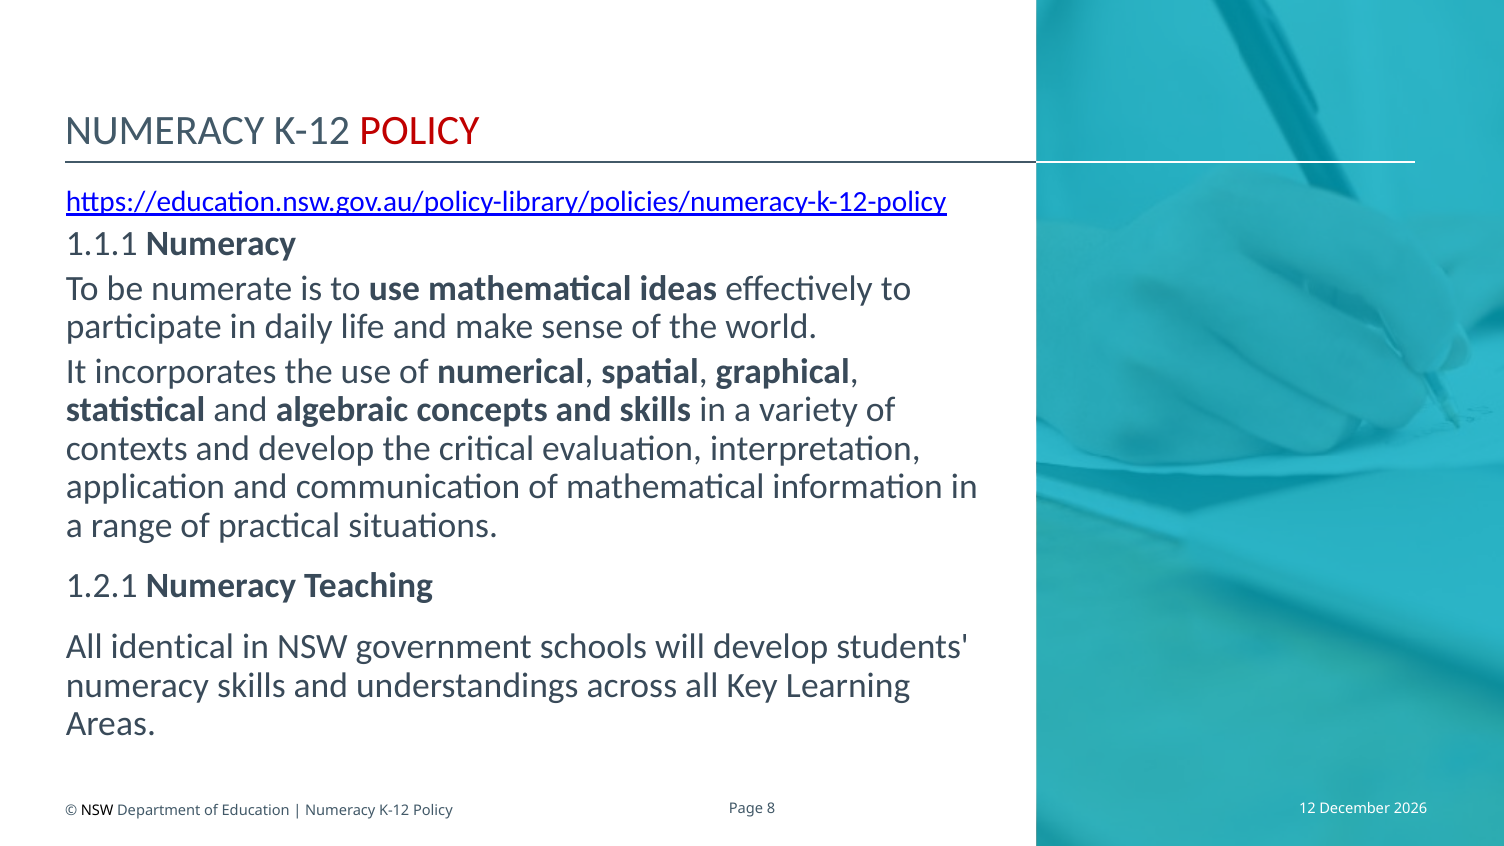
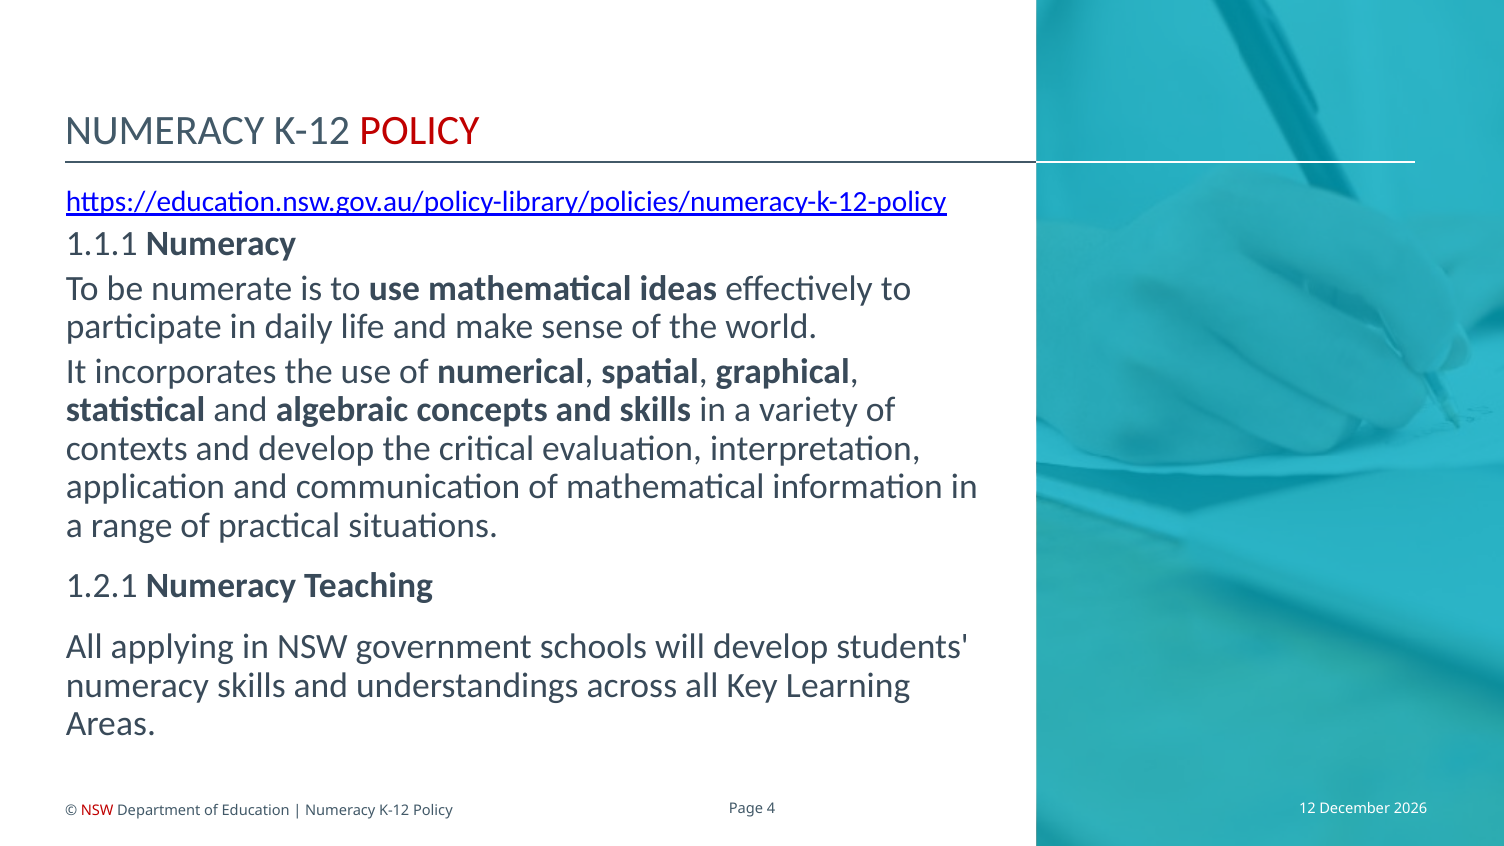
identical: identical -> applying (172, 647)
NSW colour: black -> red (97, 811)
8: 8 -> 4 (771, 809)
